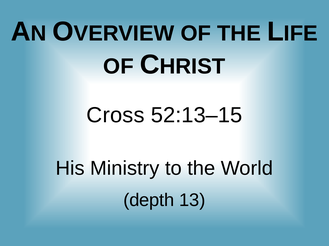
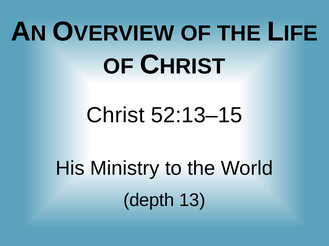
Cross: Cross -> Christ (116, 115)
